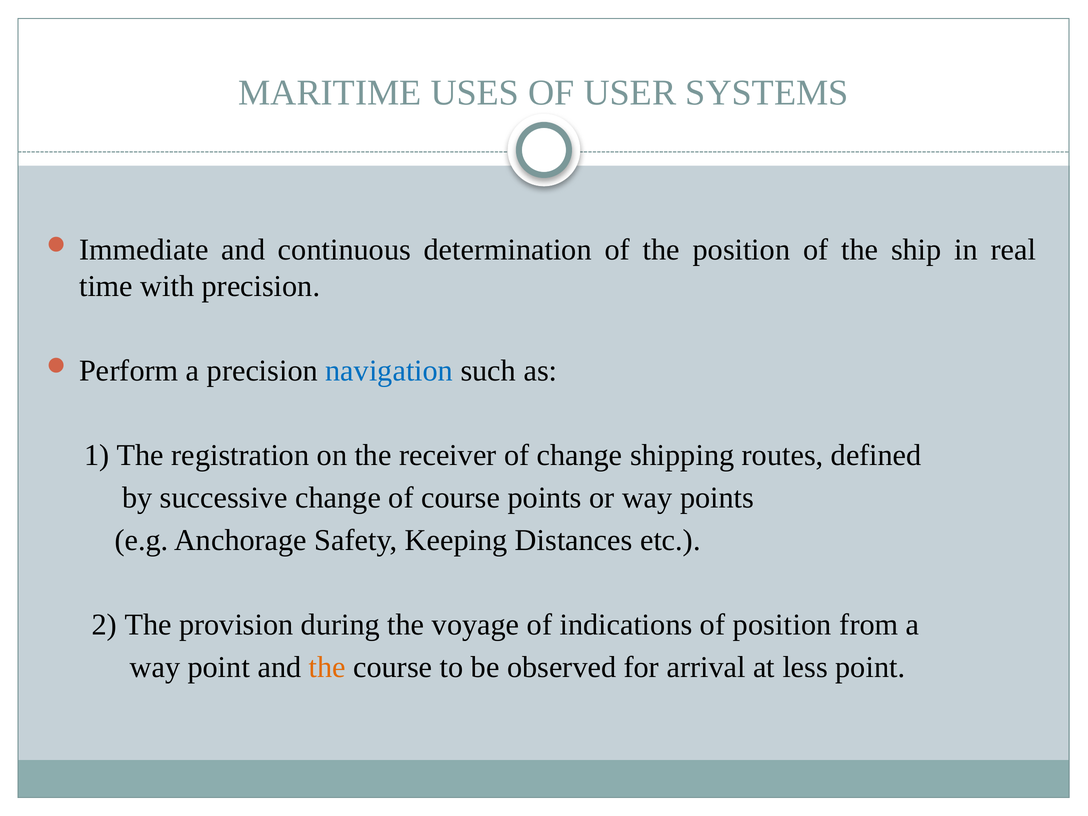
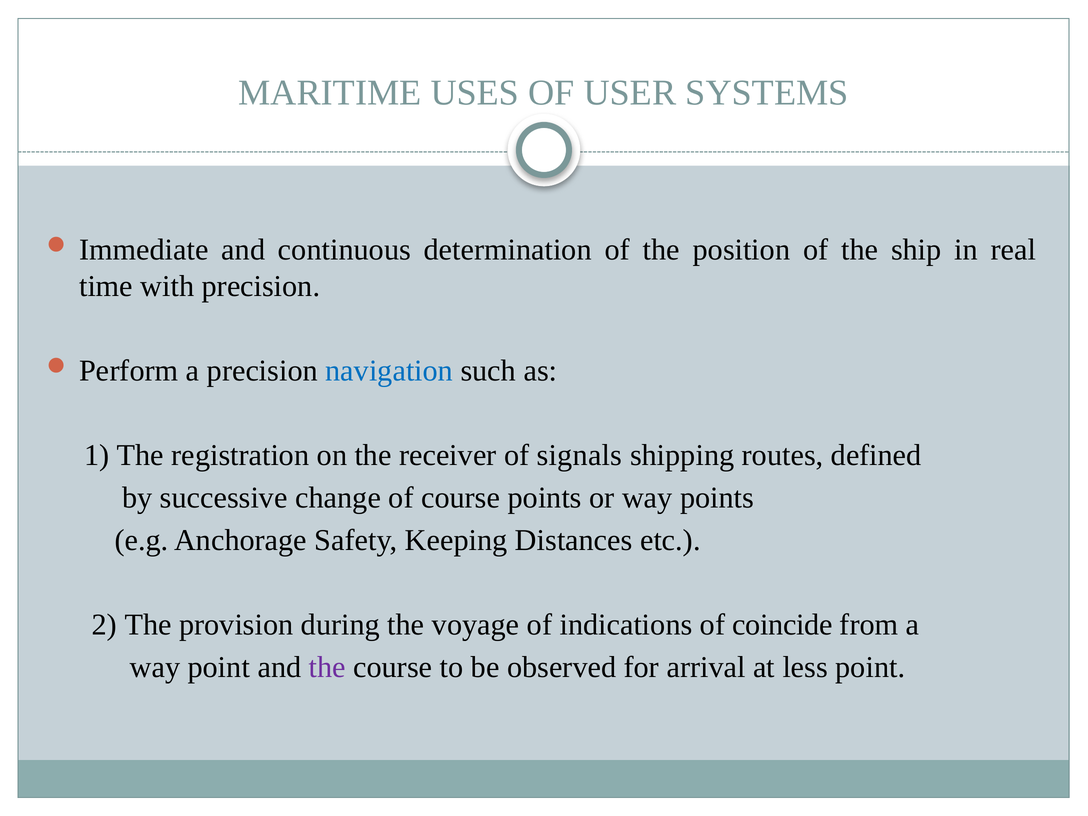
of change: change -> signals (579, 456)
of position: position -> coincide (782, 625)
the colour: orange -> purple (327, 667)
